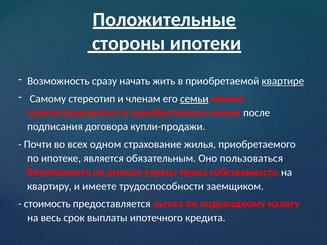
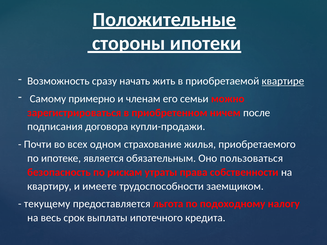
стереотип: стереотип -> примерно (92, 99)
семьи underline: present -> none (194, 99)
жизни: жизни -> ничем (225, 113)
стоимость: стоимость -> текущему (47, 204)
